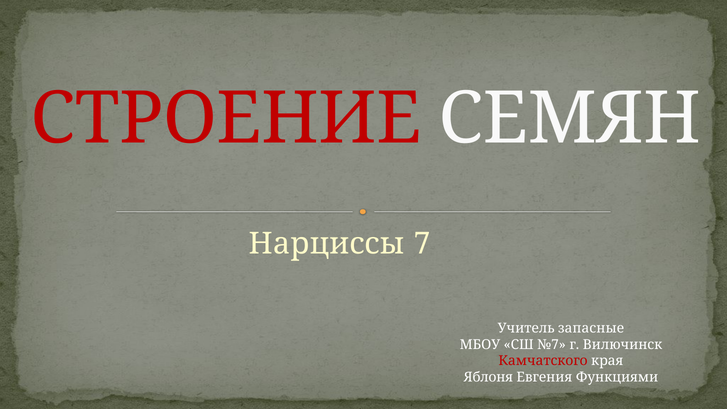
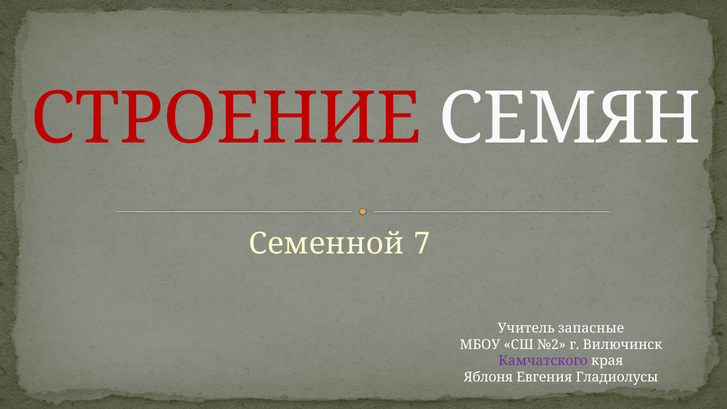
Нарциссы: Нарциссы -> Семенной (327, 244)
№7: №7 -> №2 (552, 345)
Камчатского colour: red -> purple (543, 361)
Функциями: Функциями -> Гладиолусы (617, 377)
